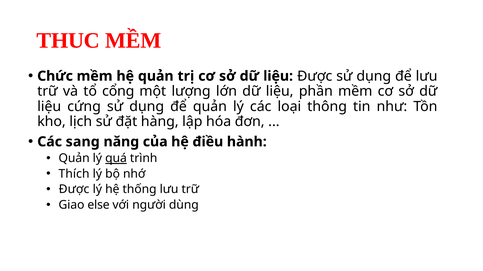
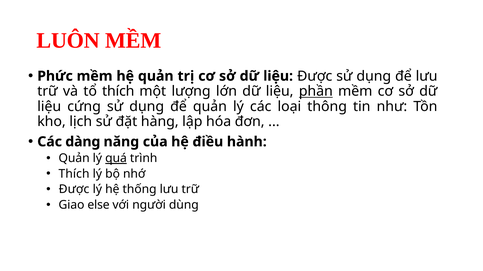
THUC: THUC -> LUÔN (68, 41)
Chức: Chức -> Phức (55, 76)
tổ cổng: cổng -> thích (118, 91)
phần underline: none -> present (316, 91)
sang: sang -> dàng (83, 142)
